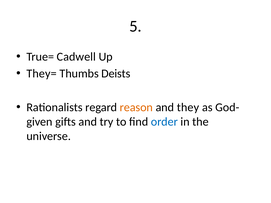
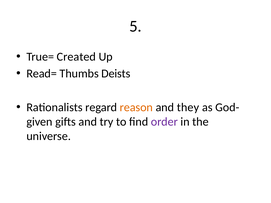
Cadwell: Cadwell -> Created (76, 57)
They=: They= -> Read= (42, 74)
order colour: blue -> purple (164, 122)
